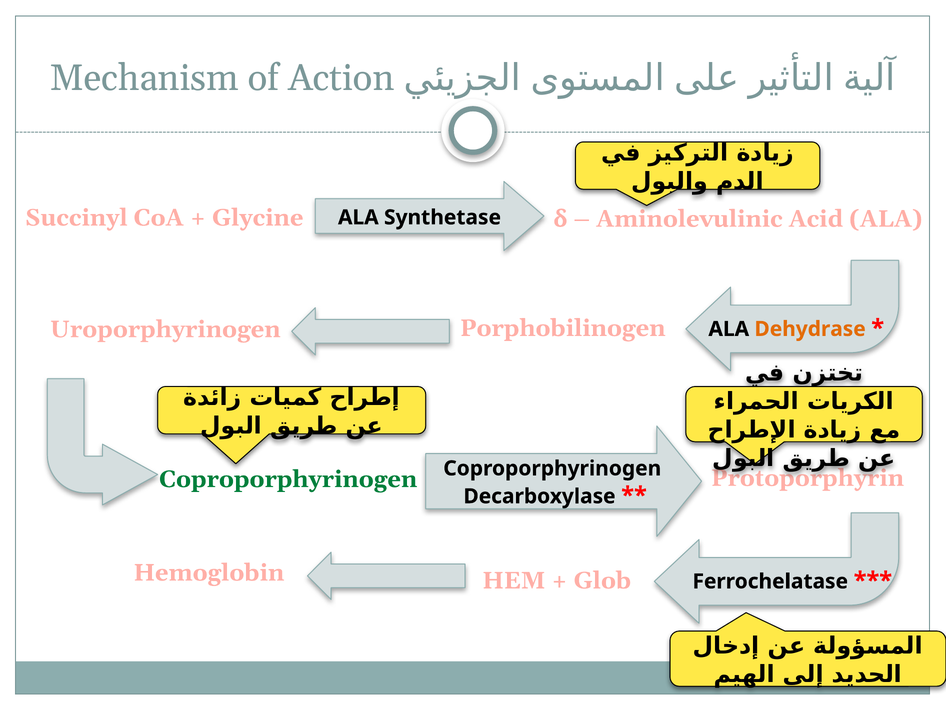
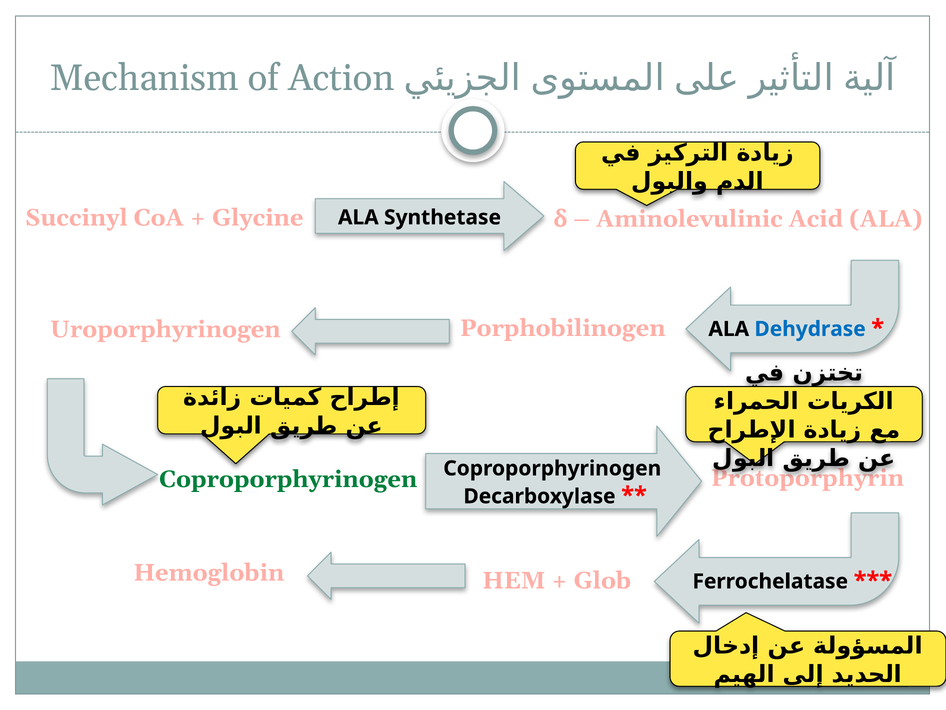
Dehydrase colour: orange -> blue (810, 329)
